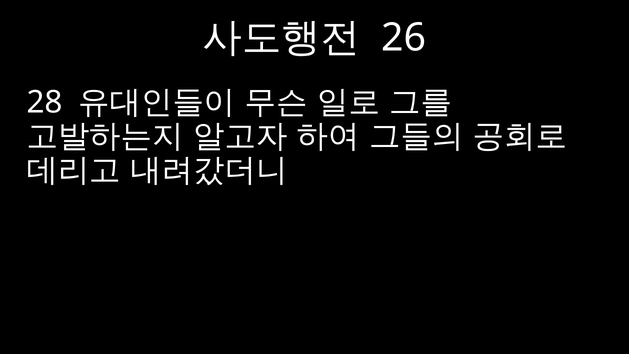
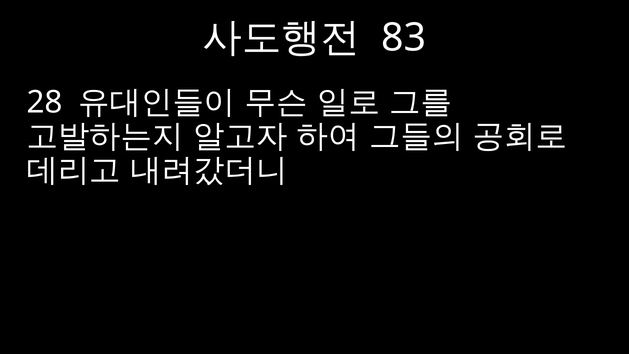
26: 26 -> 83 (404, 38)
